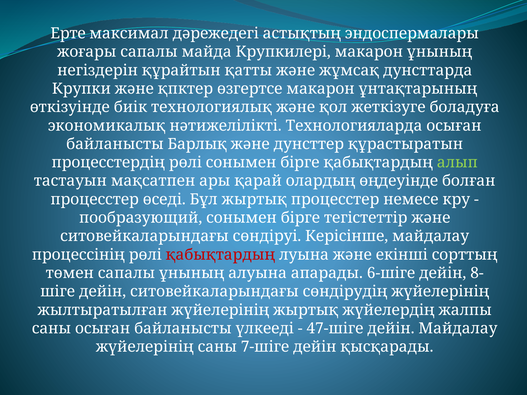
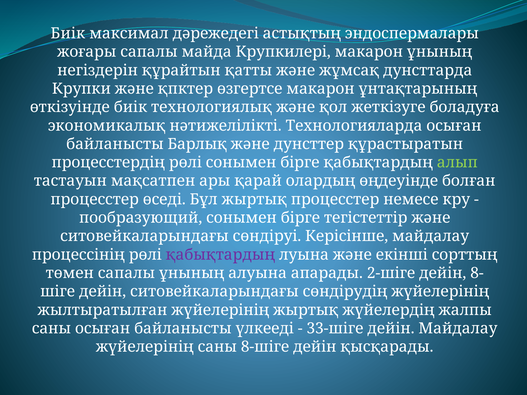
Ерте: Ерте -> Биiк (68, 33)
қабықтардың colour: red -> purple (220, 255)
6-шiге: 6-шiге -> 2-шiге (391, 273)
47-шiге: 47-шiге -> 33-шiге (335, 329)
7-шiге: 7-шiге -> 8-шiге (265, 347)
